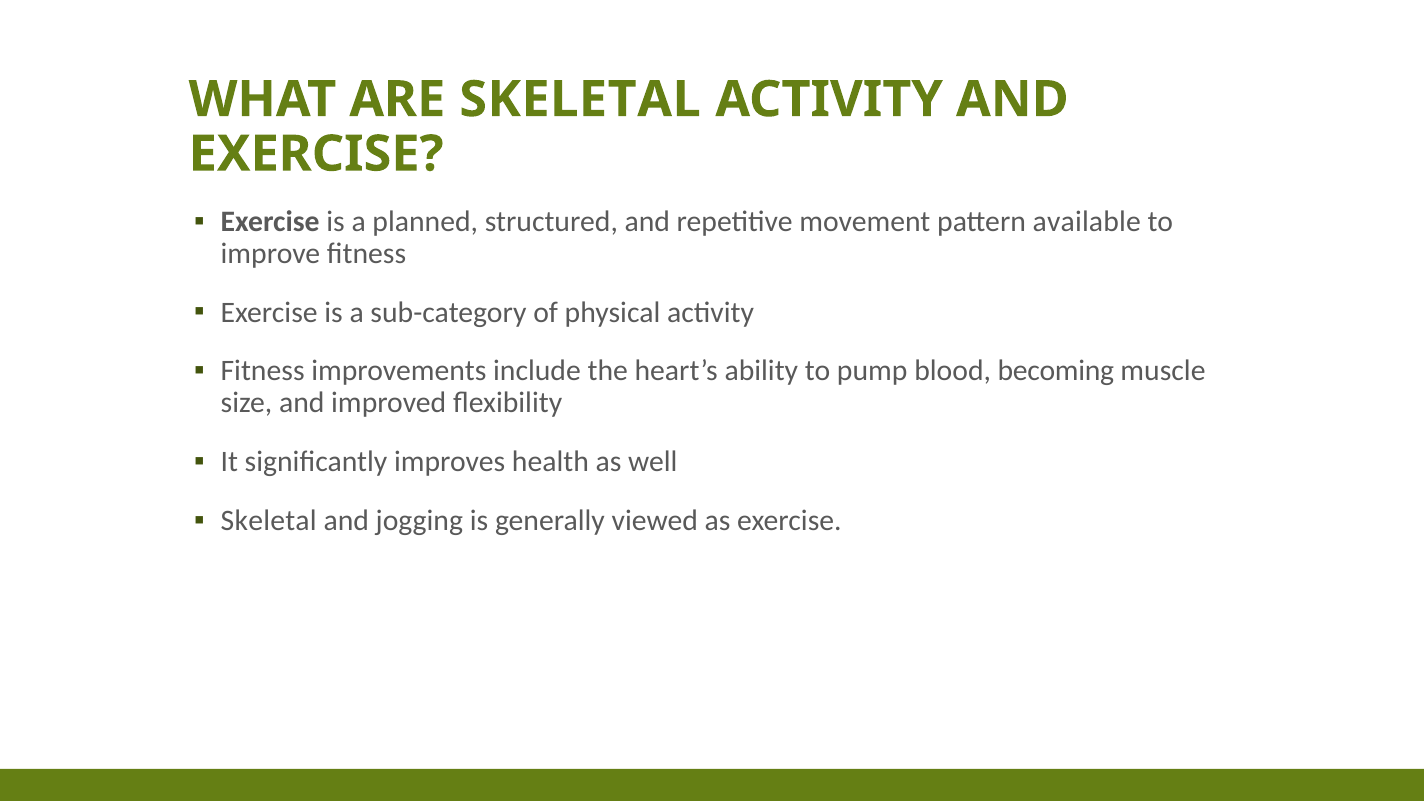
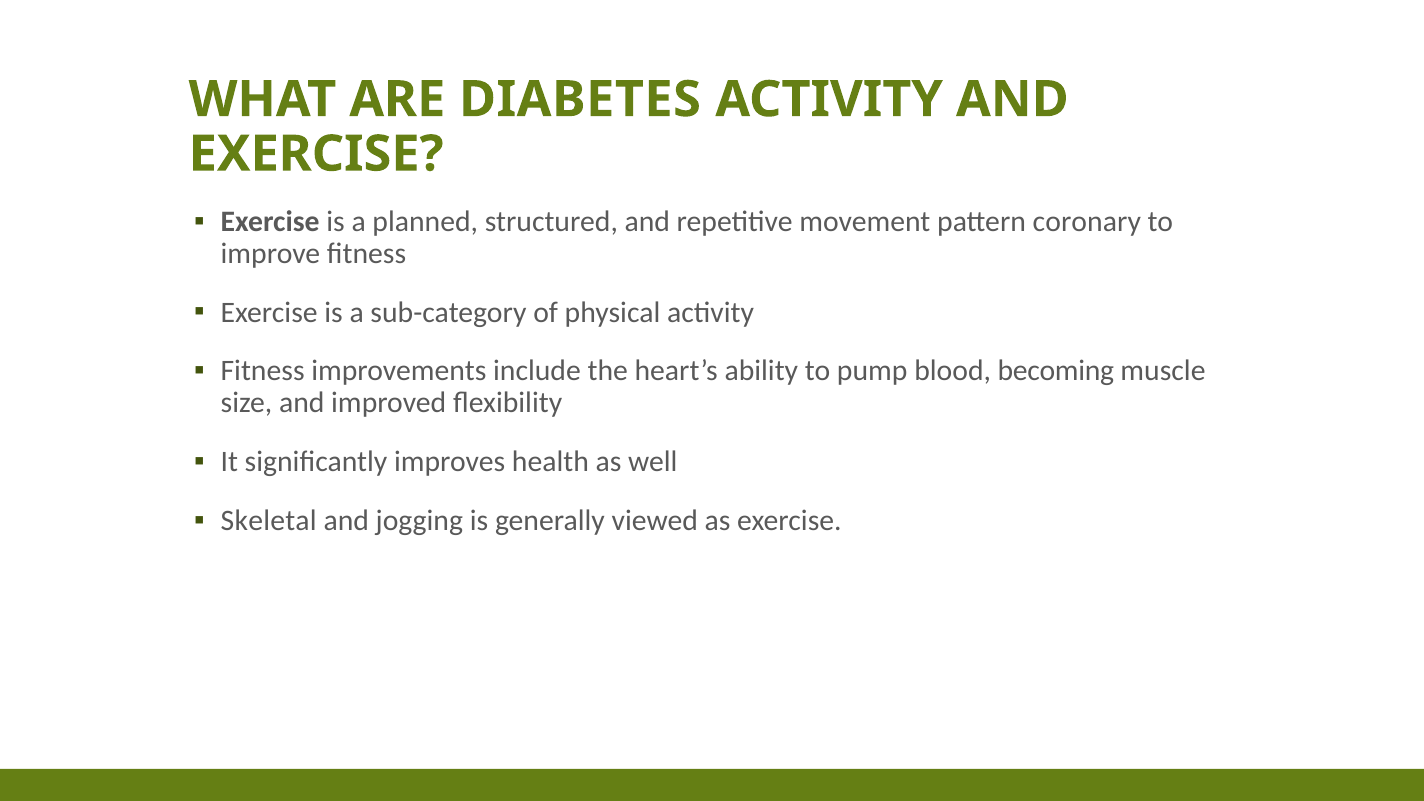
ARE SKELETAL: SKELETAL -> DIABETES (580, 100)
available: available -> coronary (1087, 221)
